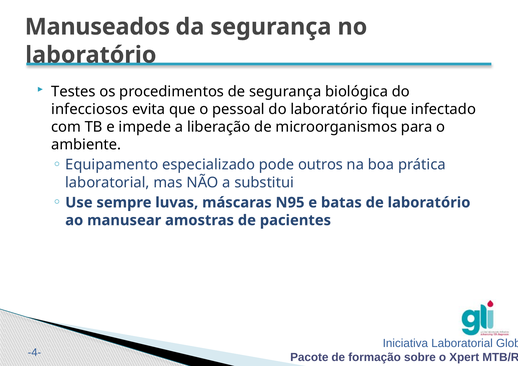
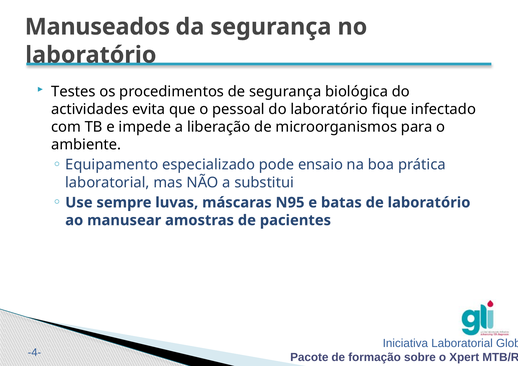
infecciosos: infecciosos -> actividades (90, 109)
outros: outros -> ensaio (321, 165)
